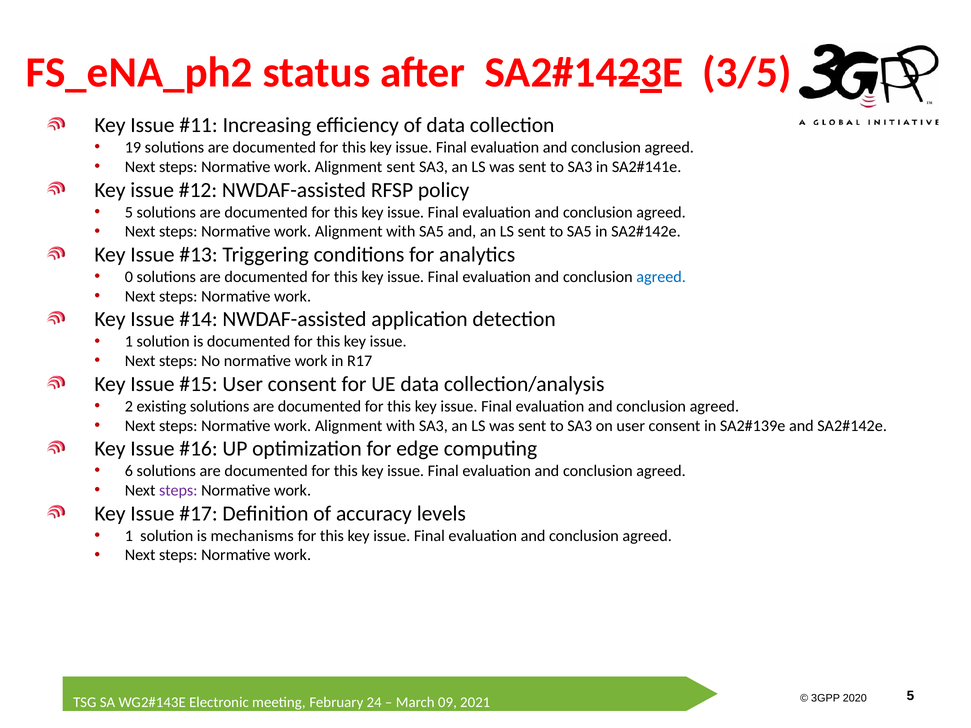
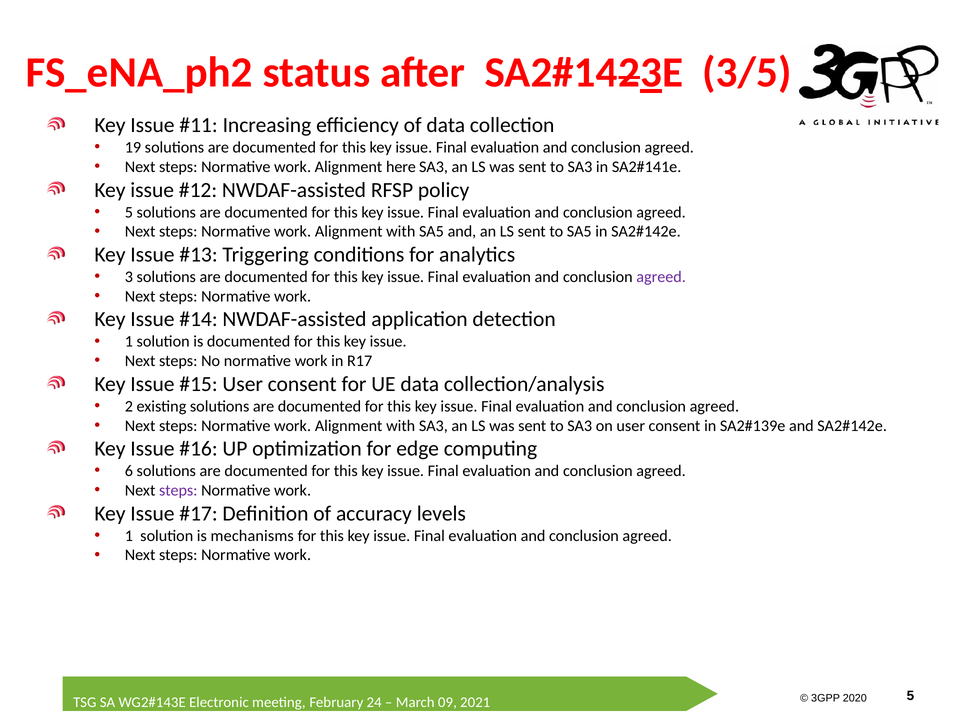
Alignment sent: sent -> here (401, 167)
0: 0 -> 3 (129, 277)
agreed colour: blue -> purple (661, 277)
